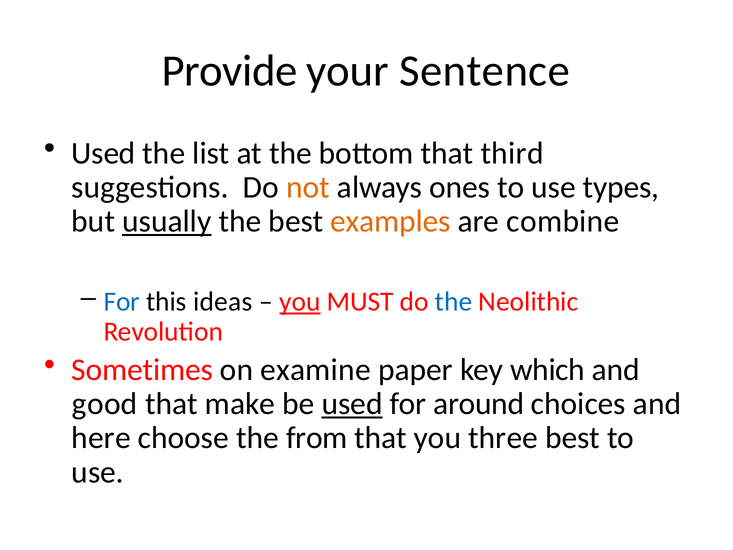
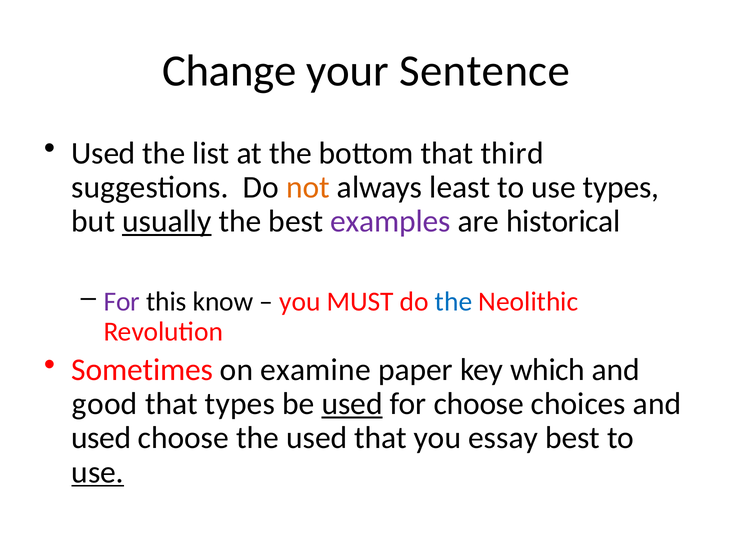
Provide: Provide -> Change (229, 71)
ones: ones -> least (460, 187)
examples colour: orange -> purple (391, 221)
combine: combine -> historical (563, 221)
For colour: blue -> purple (122, 302)
ideas: ideas -> know (223, 302)
you underline: present -> none (300, 302)
that make: make -> types (240, 404)
for around: around -> choose (479, 404)
here: here -> used (101, 438)
the from: from -> used (317, 438)
three: three -> essay (503, 438)
use underline: none -> present (98, 472)
